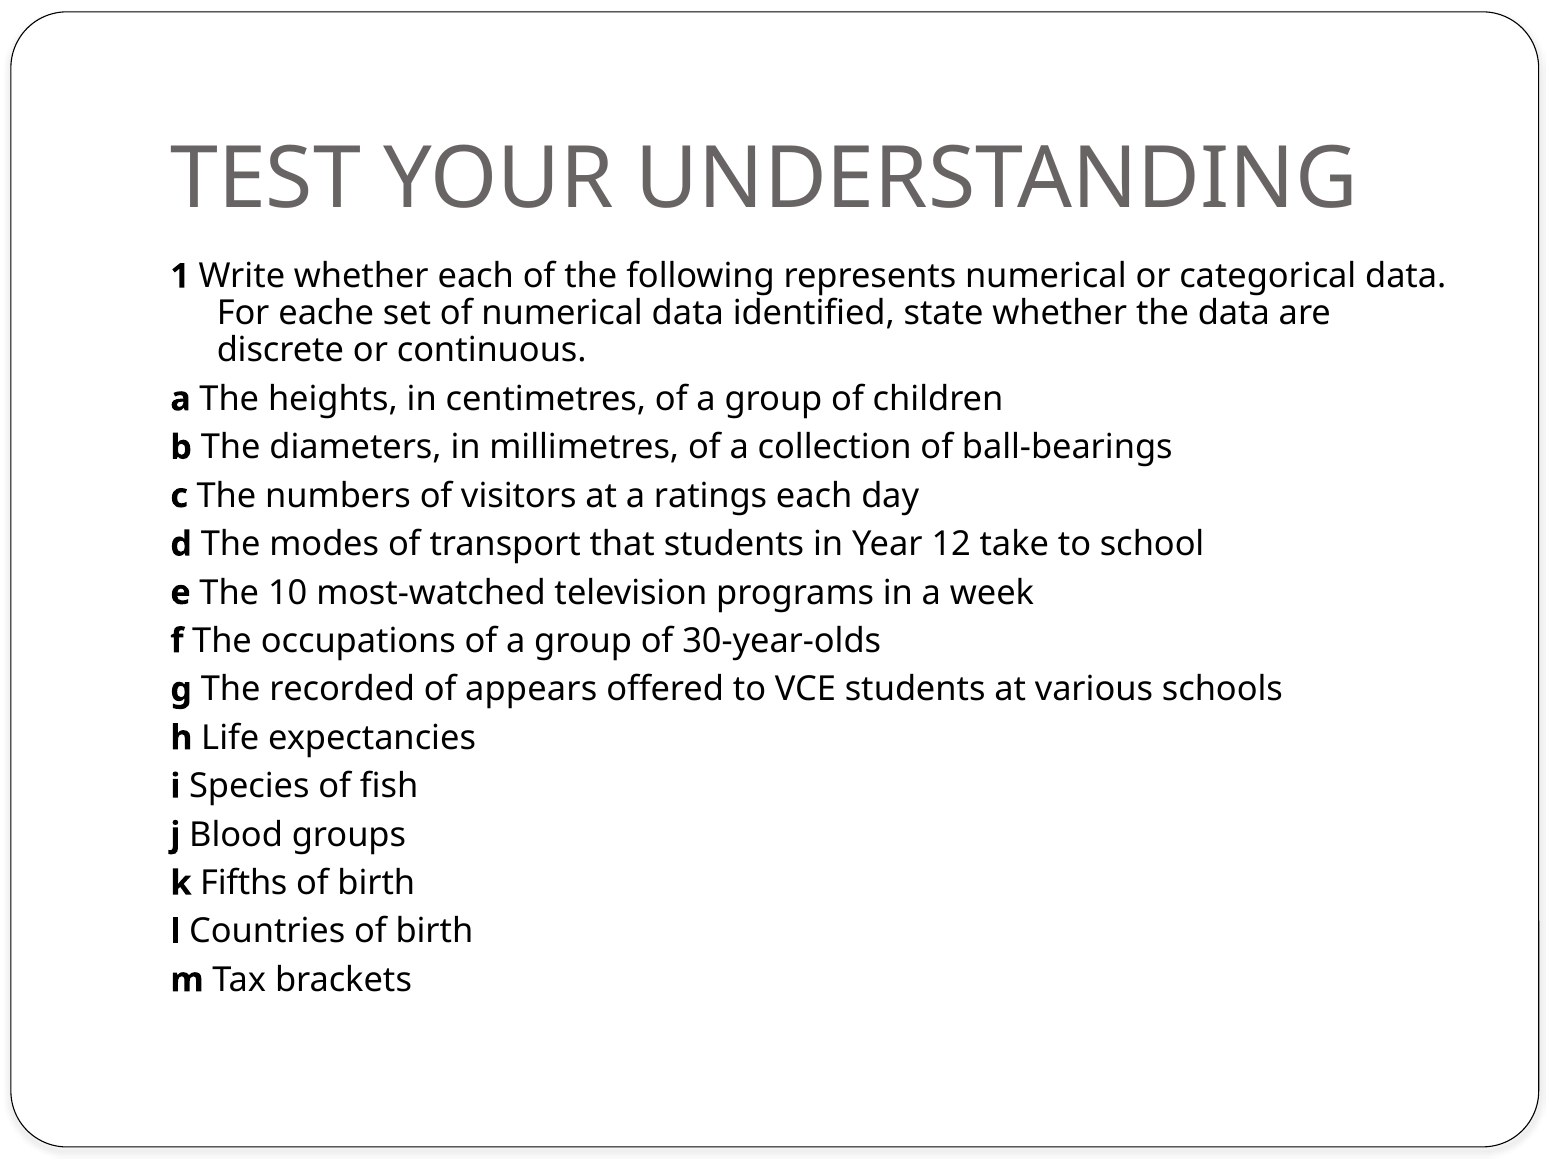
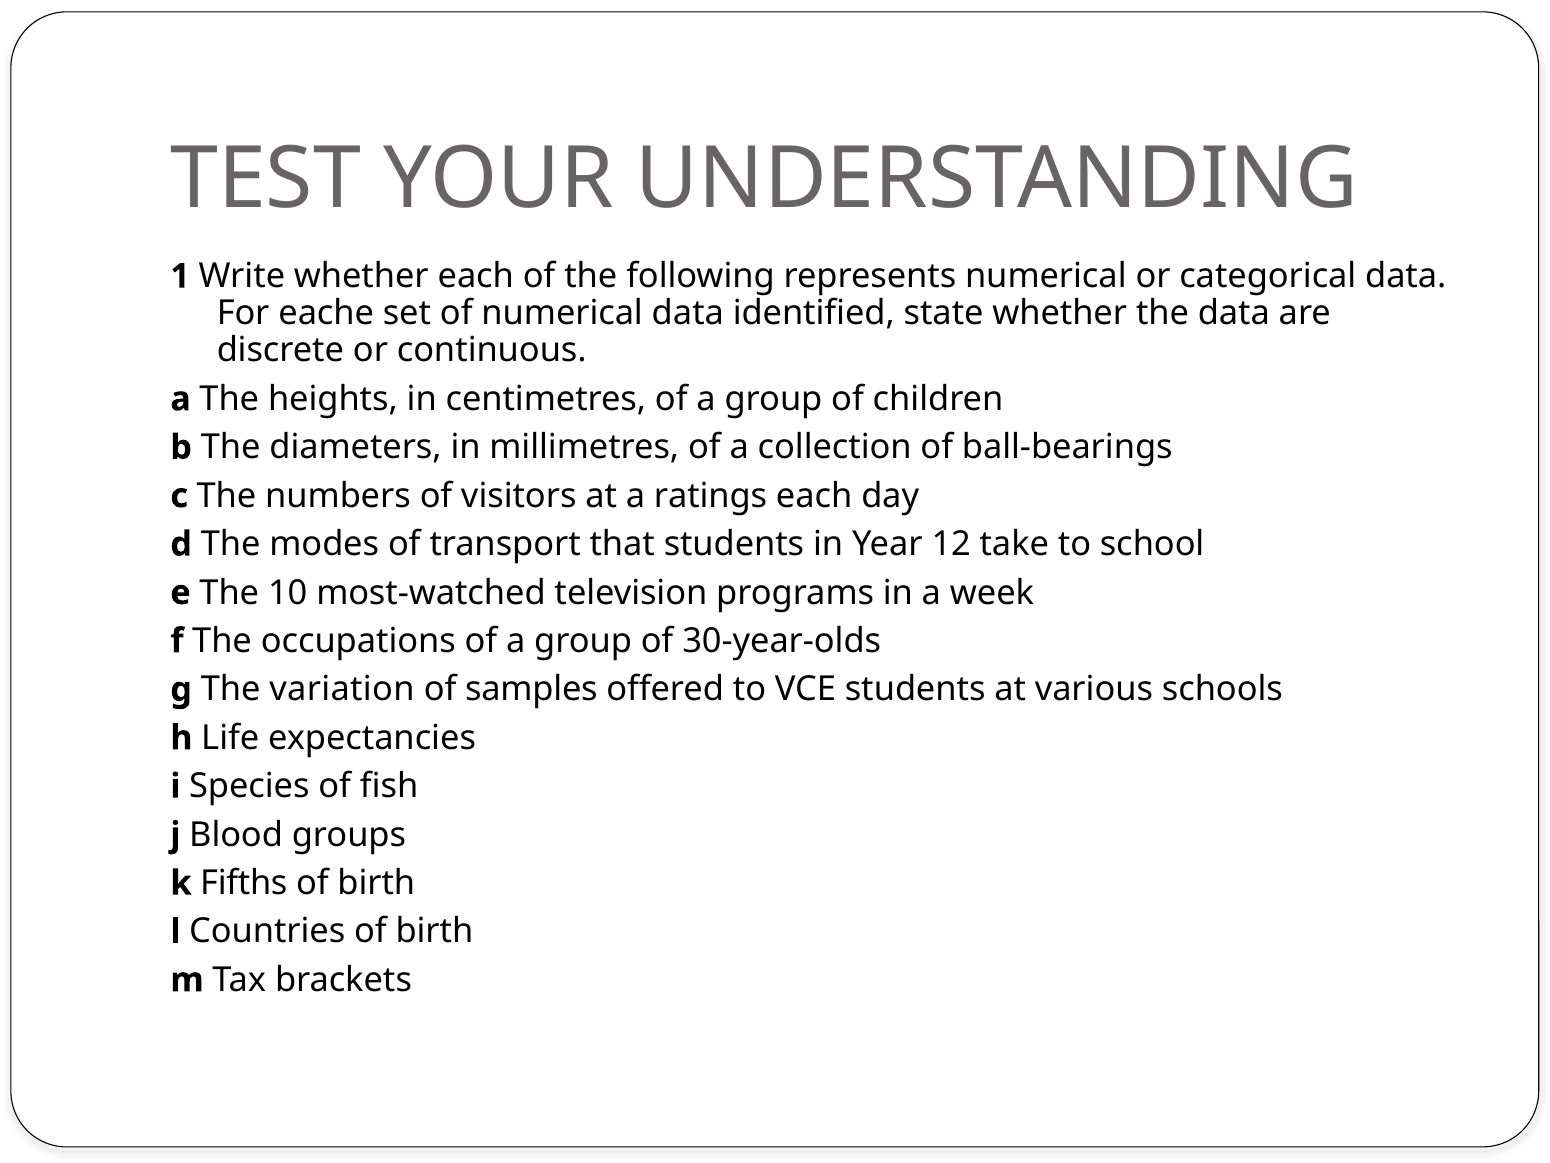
recorded: recorded -> variation (342, 689)
appears: appears -> samples (531, 689)
